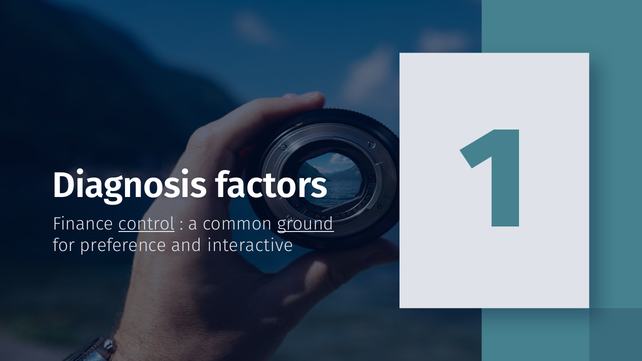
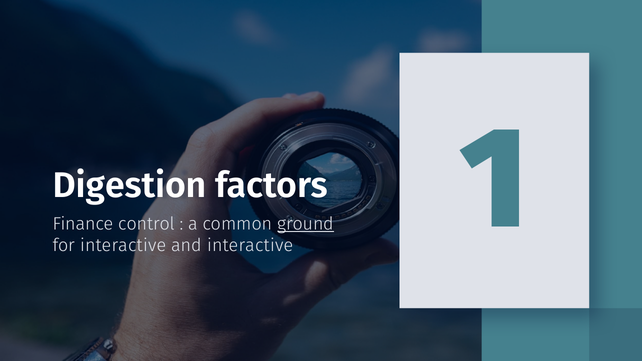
Diagnosis: Diagnosis -> Digestion (130, 186)
control underline: present -> none (147, 224)
for preference: preference -> interactive (123, 245)
